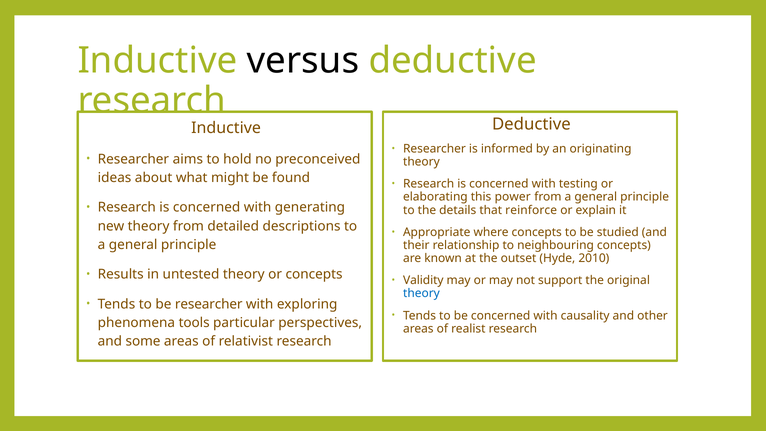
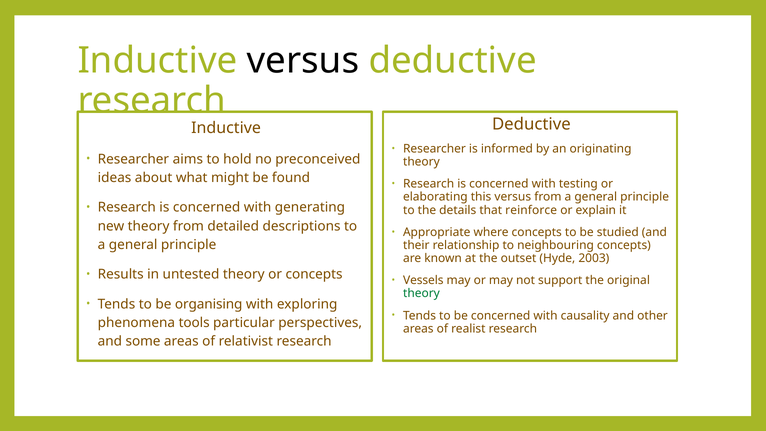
this power: power -> versus (513, 197)
2010: 2010 -> 2003 (594, 258)
Validity: Validity -> Vessels (423, 280)
theory colour: blue -> green (421, 293)
be researcher: researcher -> organising (209, 304)
